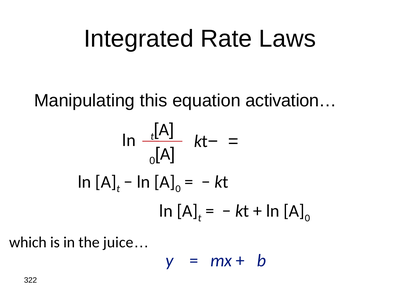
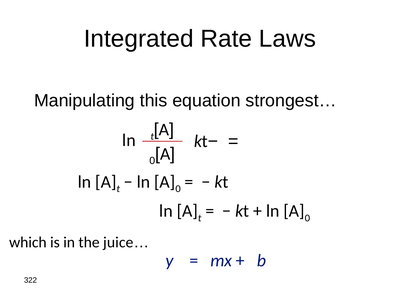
activation…: activation… -> strongest… (291, 101)
